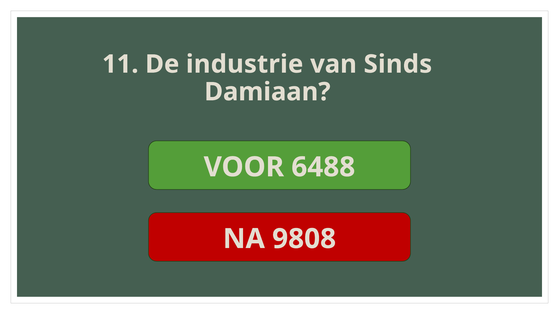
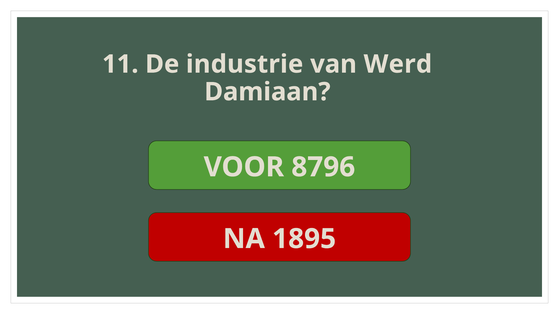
Sinds: Sinds -> Werd (398, 64)
6488: 6488 -> 8796 (323, 167)
9808: 9808 -> 1895 (304, 239)
